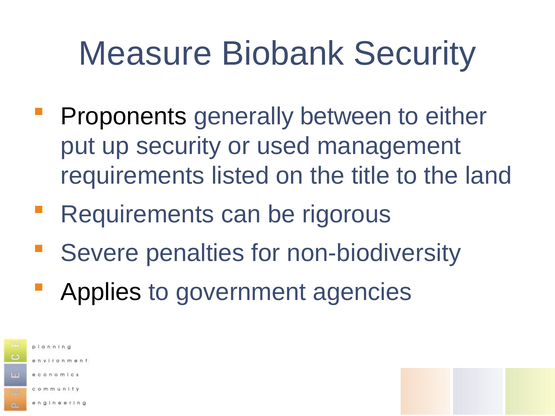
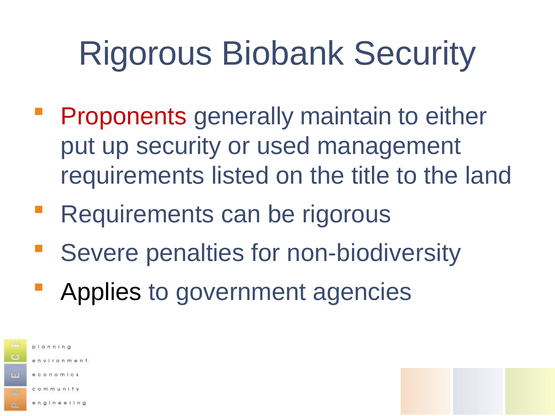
Measure: Measure -> Rigorous (145, 54)
Proponents colour: black -> red (124, 116)
between: between -> maintain (346, 116)
